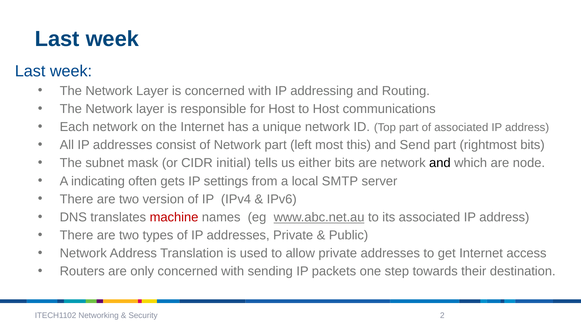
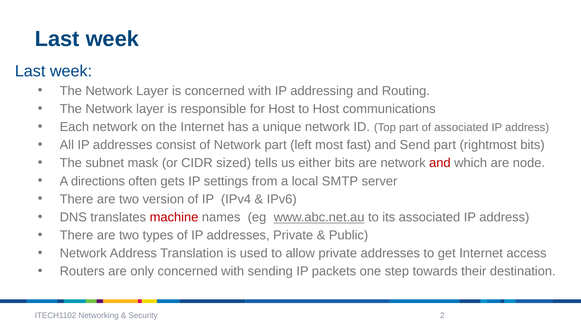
this: this -> fast (359, 145)
initial: initial -> sized (234, 163)
and colour: black -> red (440, 163)
indicating: indicating -> directions (98, 181)
